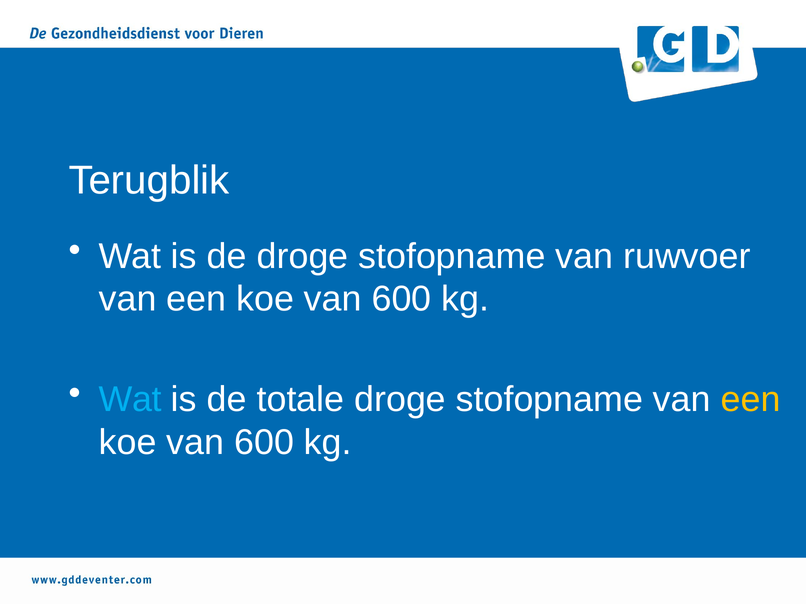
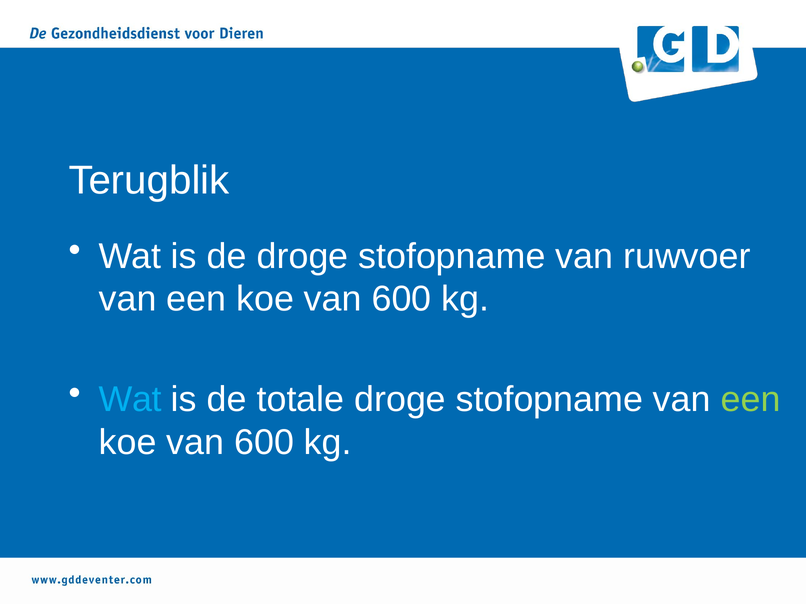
een colour: yellow -> light green (751, 400)
